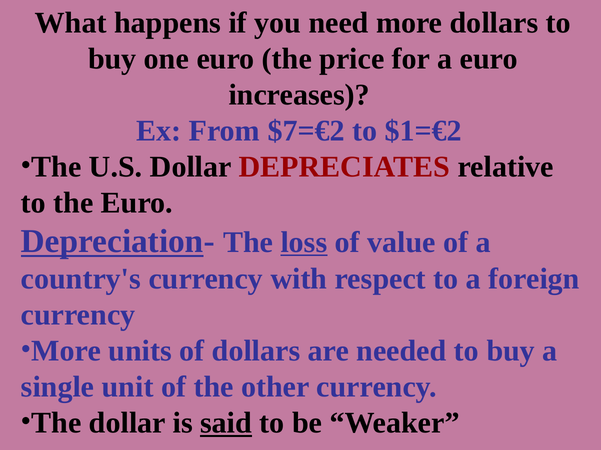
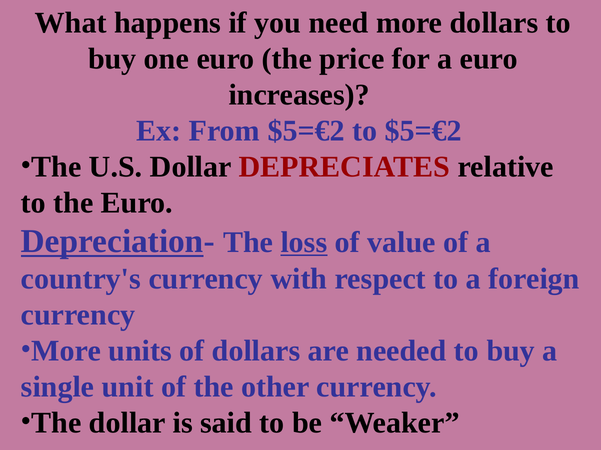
From $7=€2: $7=€2 -> $5=€2 (306, 131)
to $1=€2: $1=€2 -> $5=€2 (423, 131)
said underline: present -> none (226, 424)
